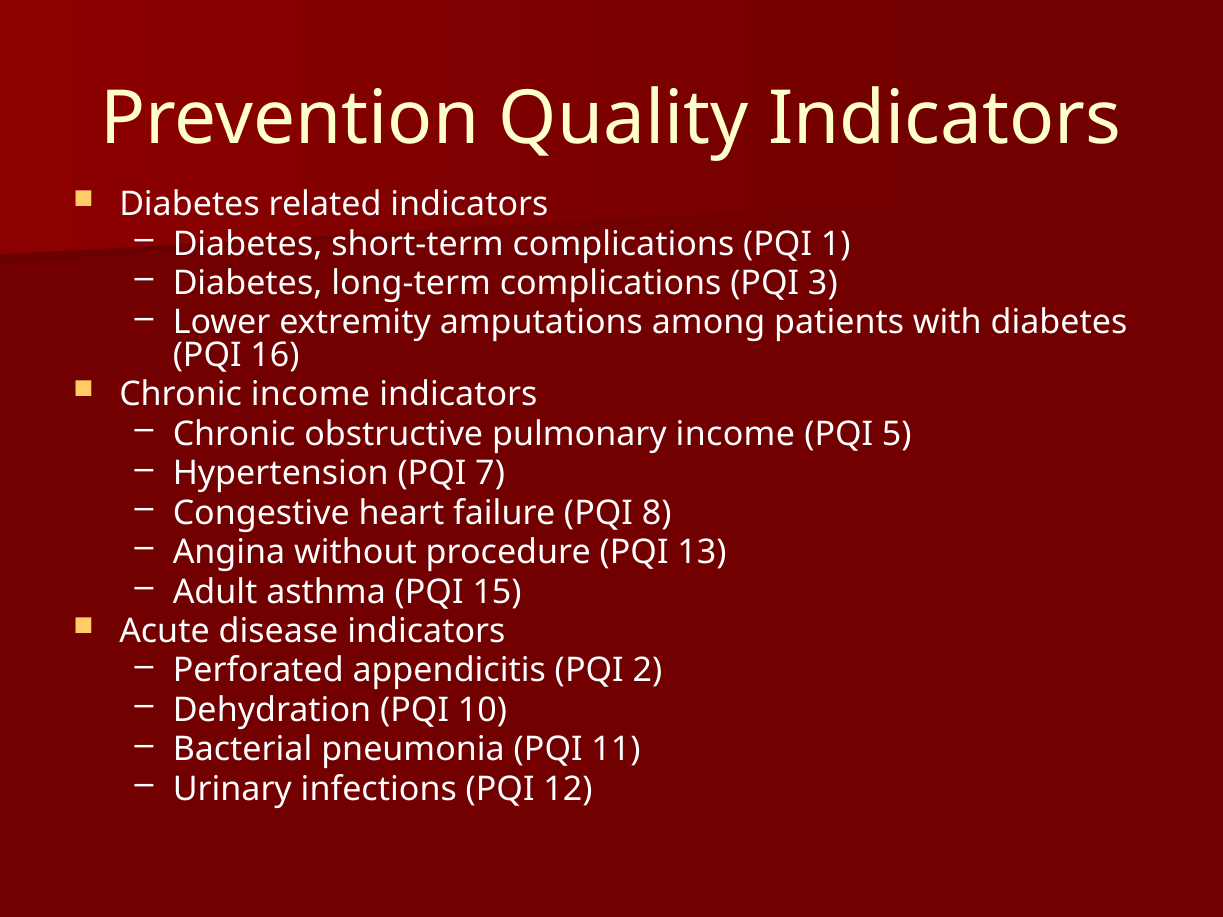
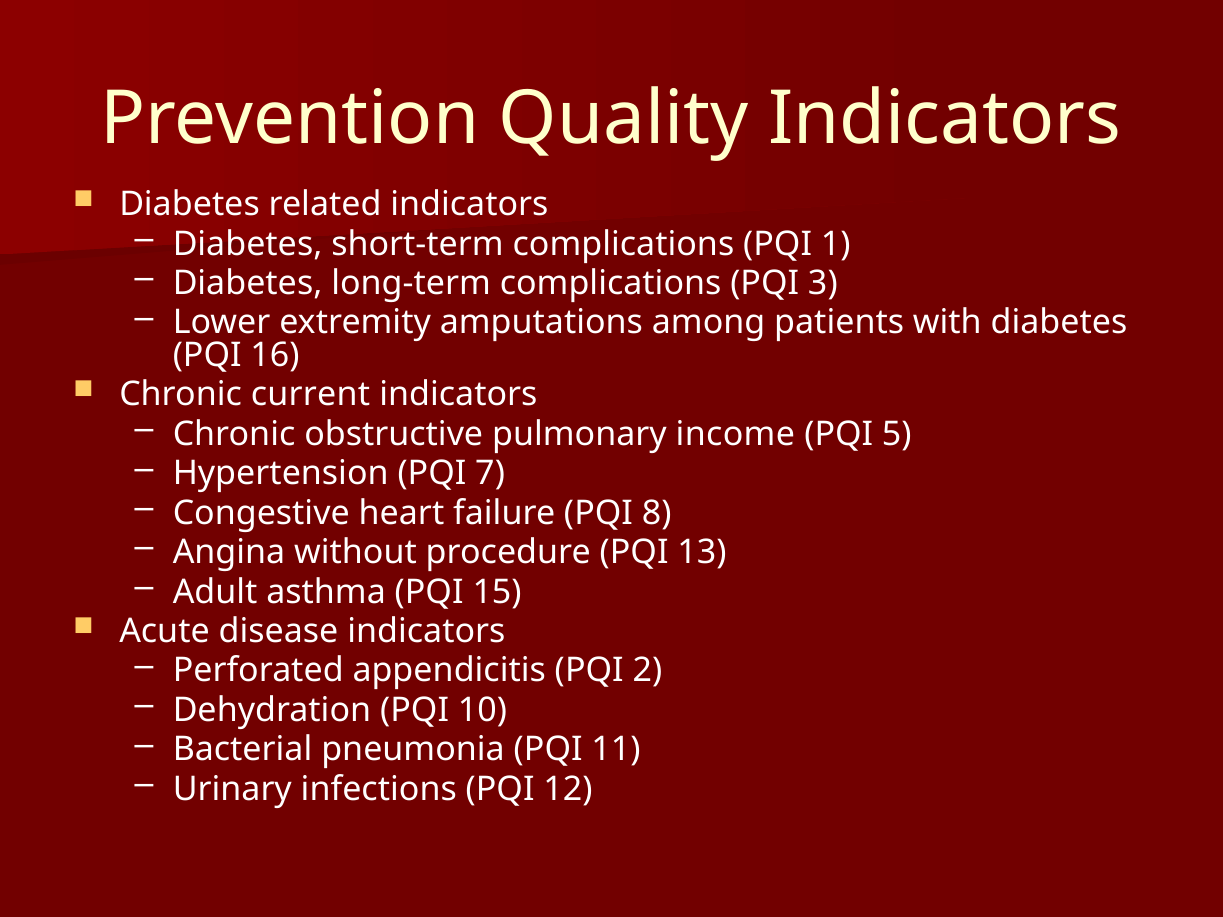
Chronic income: income -> current (310, 395)
